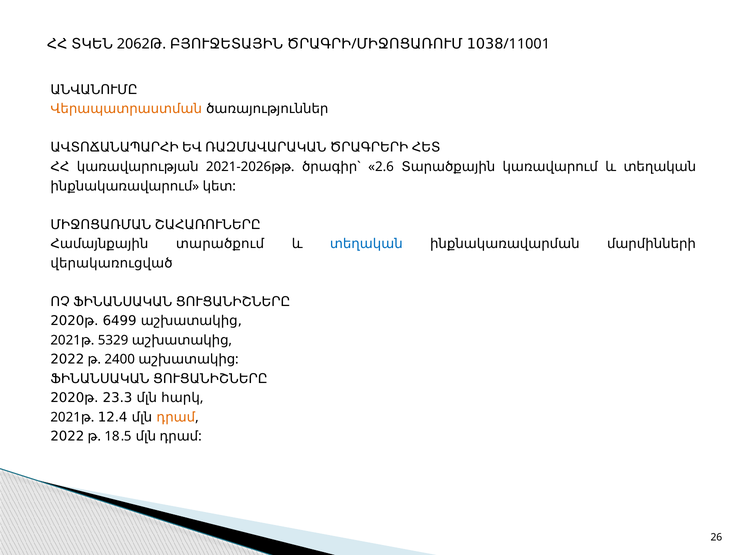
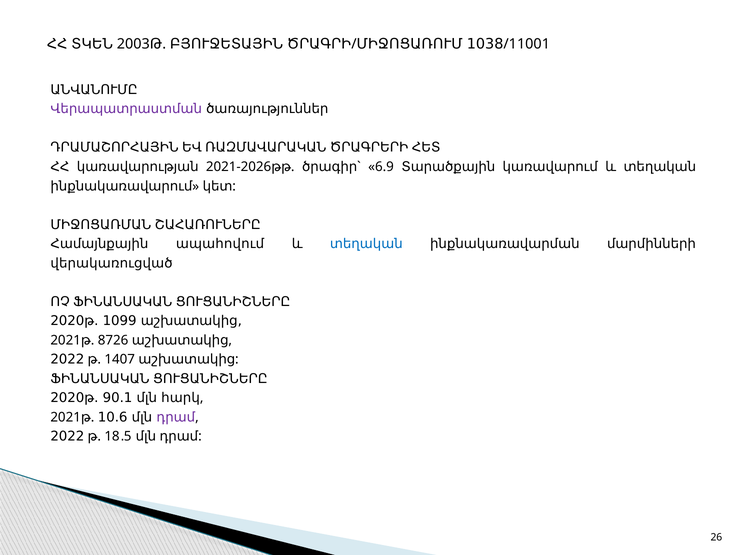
2062: 2062 -> 2003 (133, 44)
Վերապատրաստման colour: orange -> purple (126, 109)
ԱՎՏՈՃԱՆԱՊԱՐՀԻ: ԱՎՏՈՃԱՆԱՊԱՐՀԻ -> ԴՐԱՄԱՇՈՐՀԱՅԻՆ (115, 148)
2.6: 2.6 -> 6.9 (381, 167)
տարածքում: տարածքում -> ապահովում (220, 244)
6499: 6499 -> 1099 (120, 321)
5329: 5329 -> 8726 (113, 340)
2400: 2400 -> 1407 (120, 359)
23.3: 23.3 -> 90.1 (118, 398)
12.4: 12.4 -> 10.6 (113, 417)
դրամ colour: orange -> purple (176, 417)
